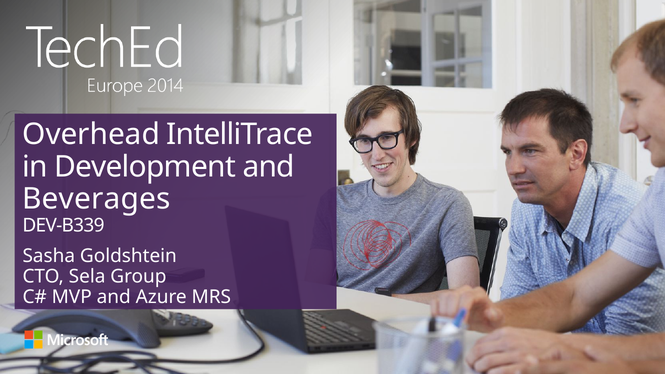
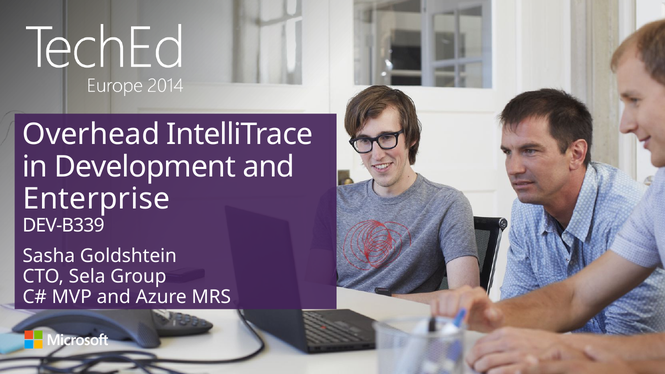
Beverages: Beverages -> Enterprise (96, 199)
